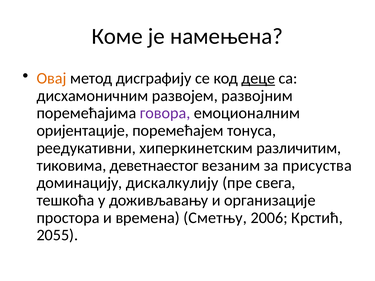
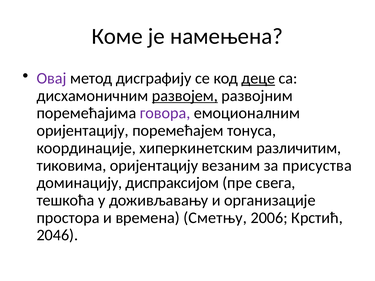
Овај colour: orange -> purple (52, 78)
развојем underline: none -> present (185, 96)
оријентације: оријентације -> оријентацију (83, 131)
реедукативни: реедукативни -> координације (86, 148)
тиковима деветнаестог: деветнаестог -> оријентацију (154, 166)
дискалкулију: дискалкулију -> диспраксијом (172, 183)
2055: 2055 -> 2046 (57, 235)
